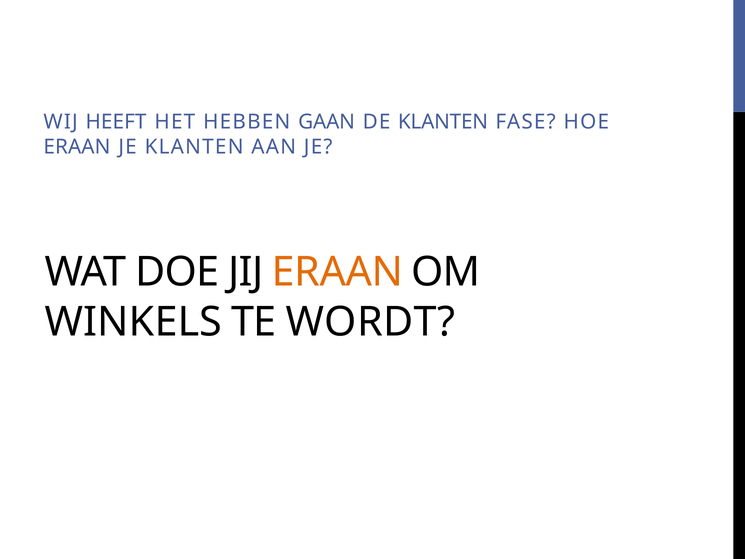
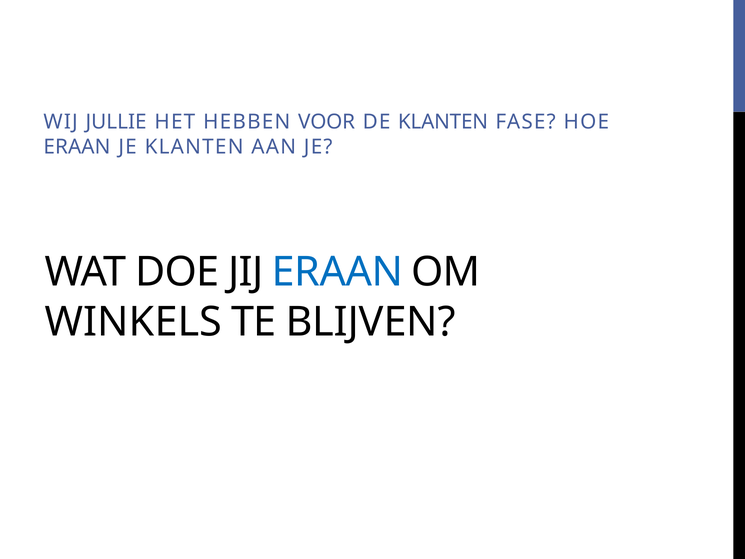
HEEFT: HEEFT -> JULLIE (116, 122)
GAAN: GAAN -> VOOR (327, 122)
ERAAN colour: orange -> blue (337, 272)
WORDT: WORDT -> BLIJVEN (371, 322)
